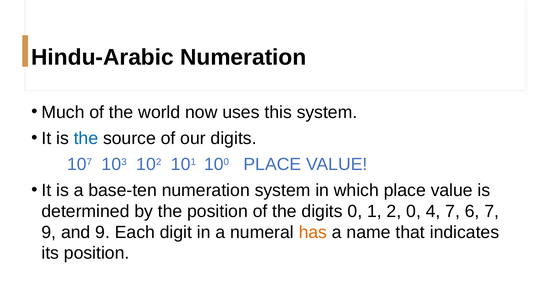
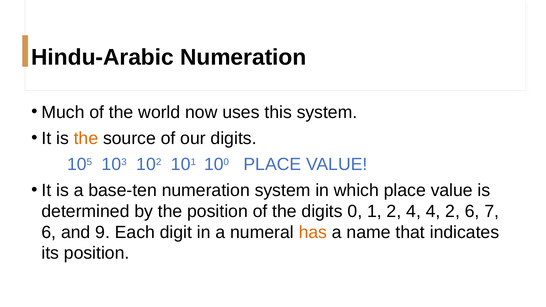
the colour: blue -> orange (86, 138)
7: 7 -> 5 (89, 162)
2 0: 0 -> 4 (414, 211)
4 7: 7 -> 2 (453, 211)
9: 9 -> 6 (49, 232)
